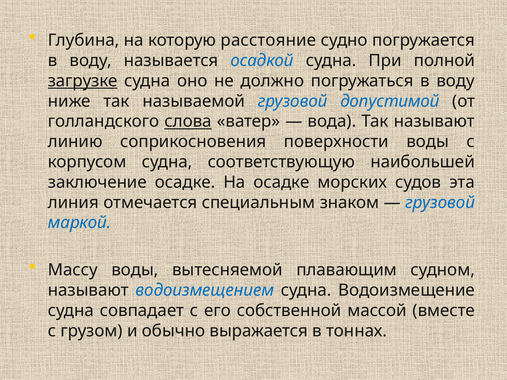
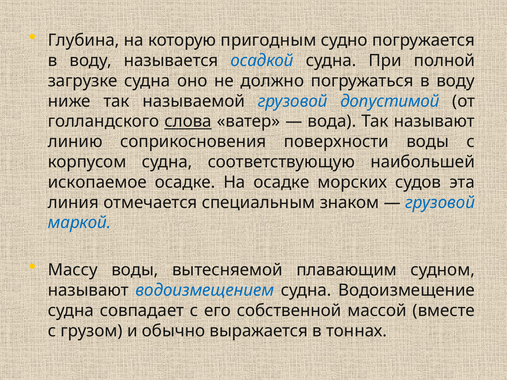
расстояние: расстояние -> пригодным (268, 40)
загрузке underline: present -> none (83, 81)
заключение: заключение -> ископаемое (97, 182)
